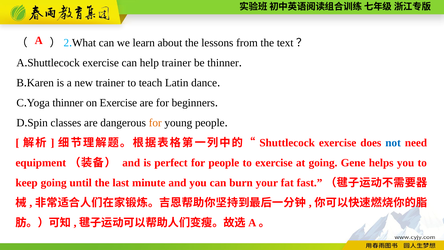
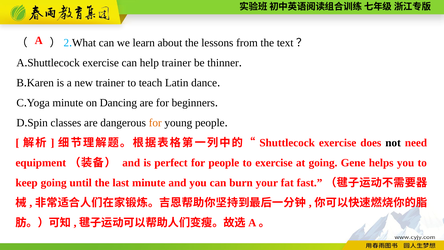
thinner: thinner -> minute (68, 103)
on Exercise: Exercise -> Dancing (118, 103)
not colour: blue -> black (393, 143)
